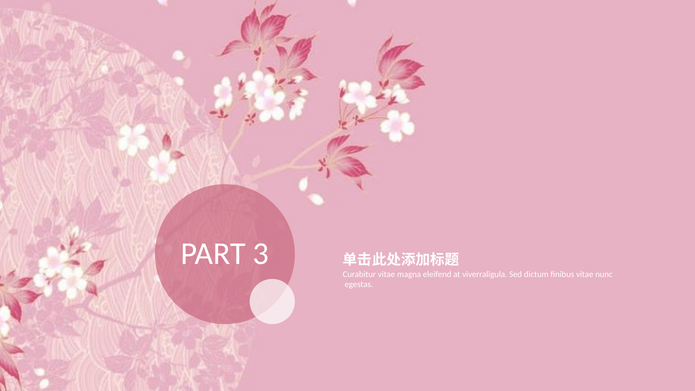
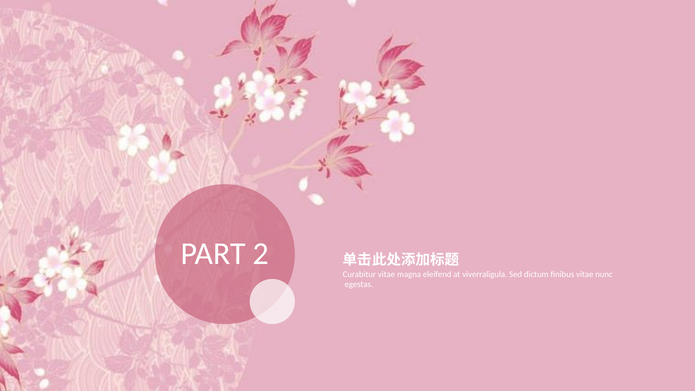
3: 3 -> 2 (261, 254)
